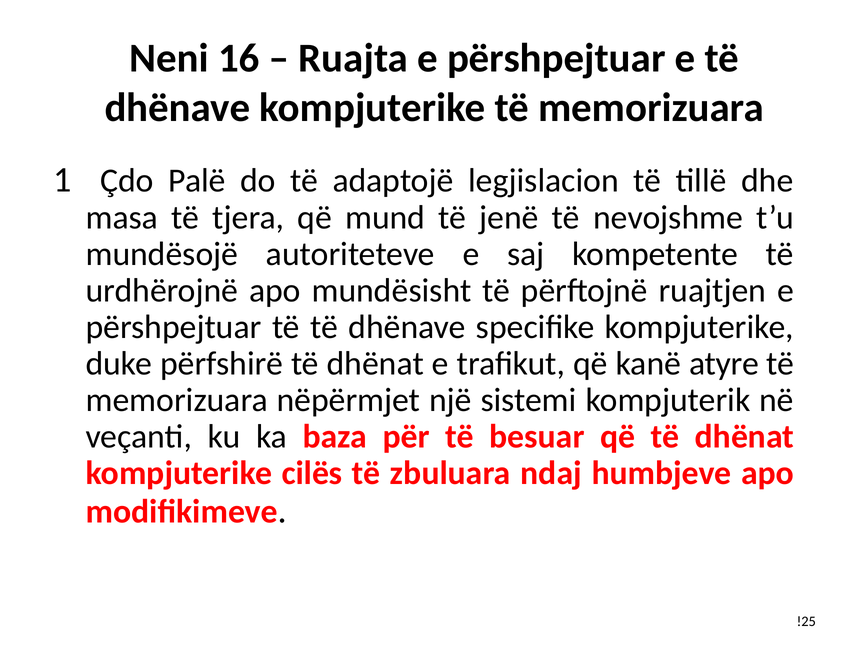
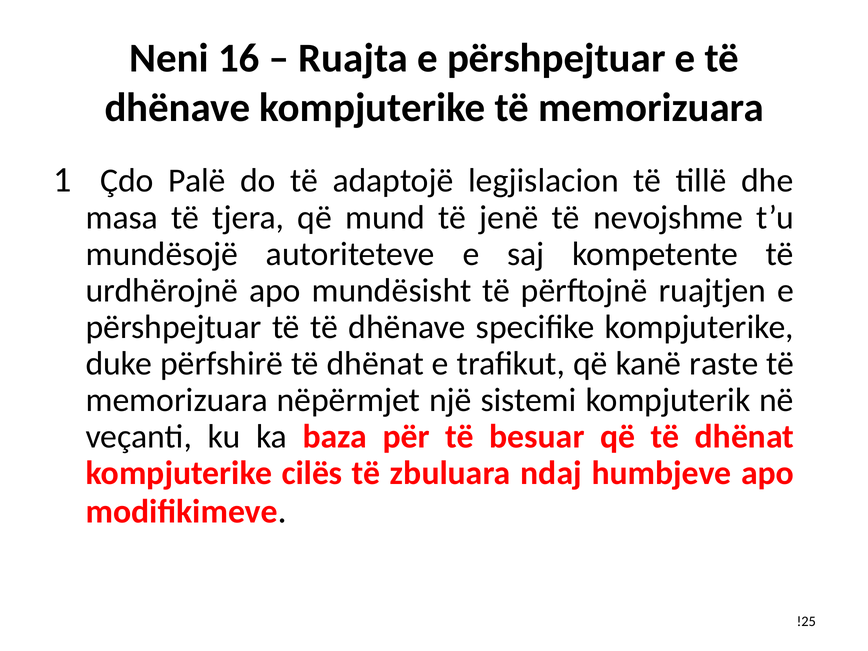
atyre: atyre -> raste (724, 364)
